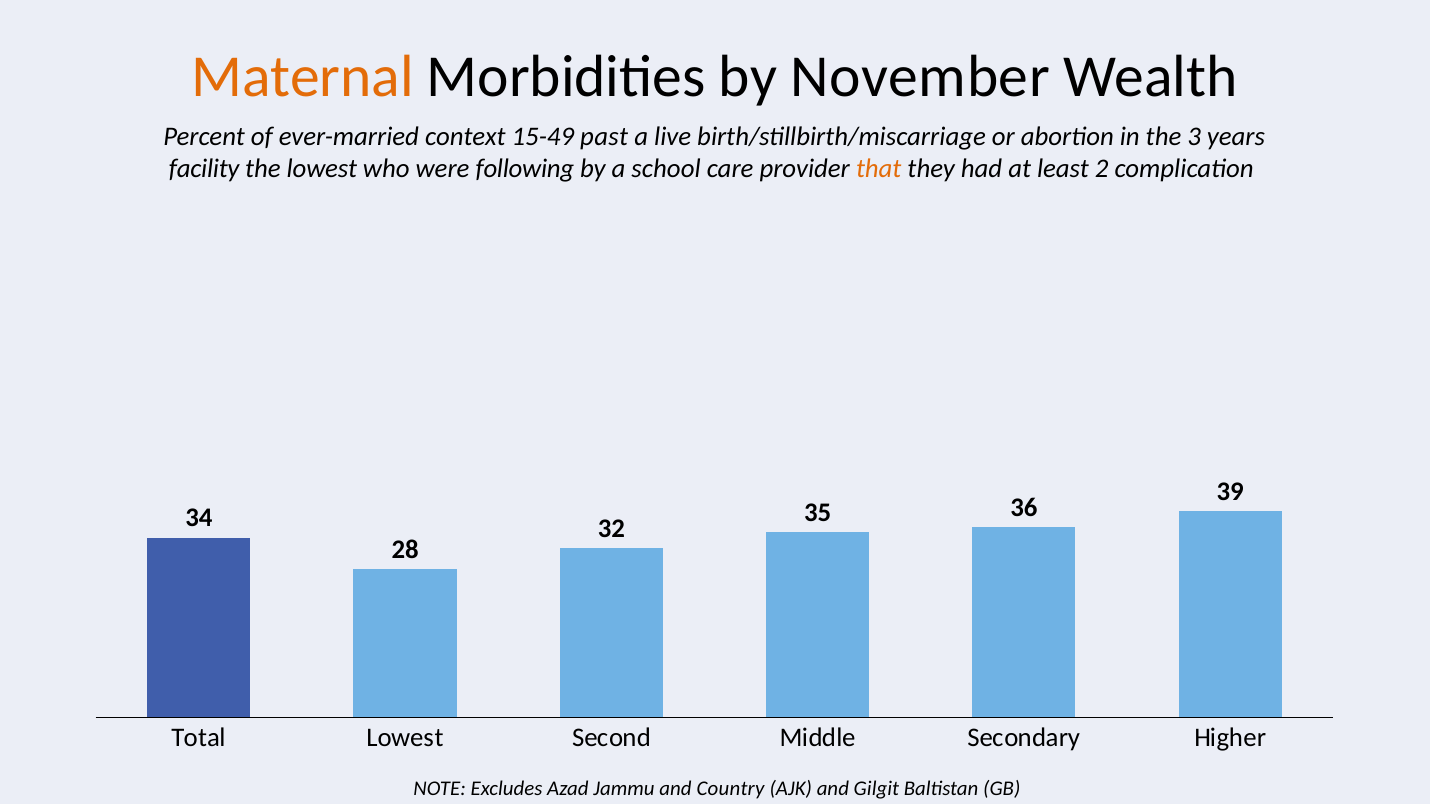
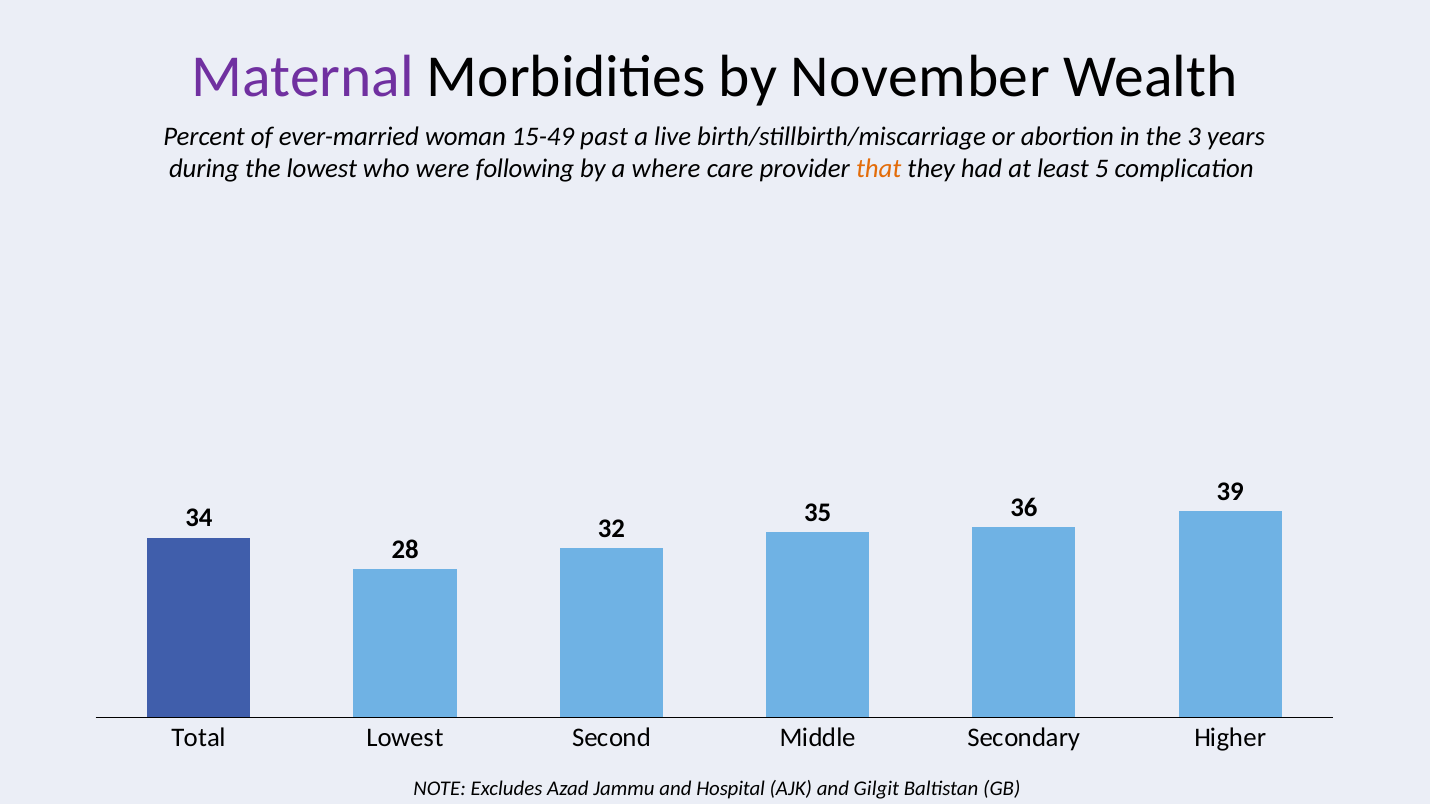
Maternal colour: orange -> purple (303, 77)
context: context -> woman (465, 137)
facility: facility -> during (204, 169)
school: school -> where (666, 169)
2: 2 -> 5 (1102, 169)
Country: Country -> Hospital (731, 789)
